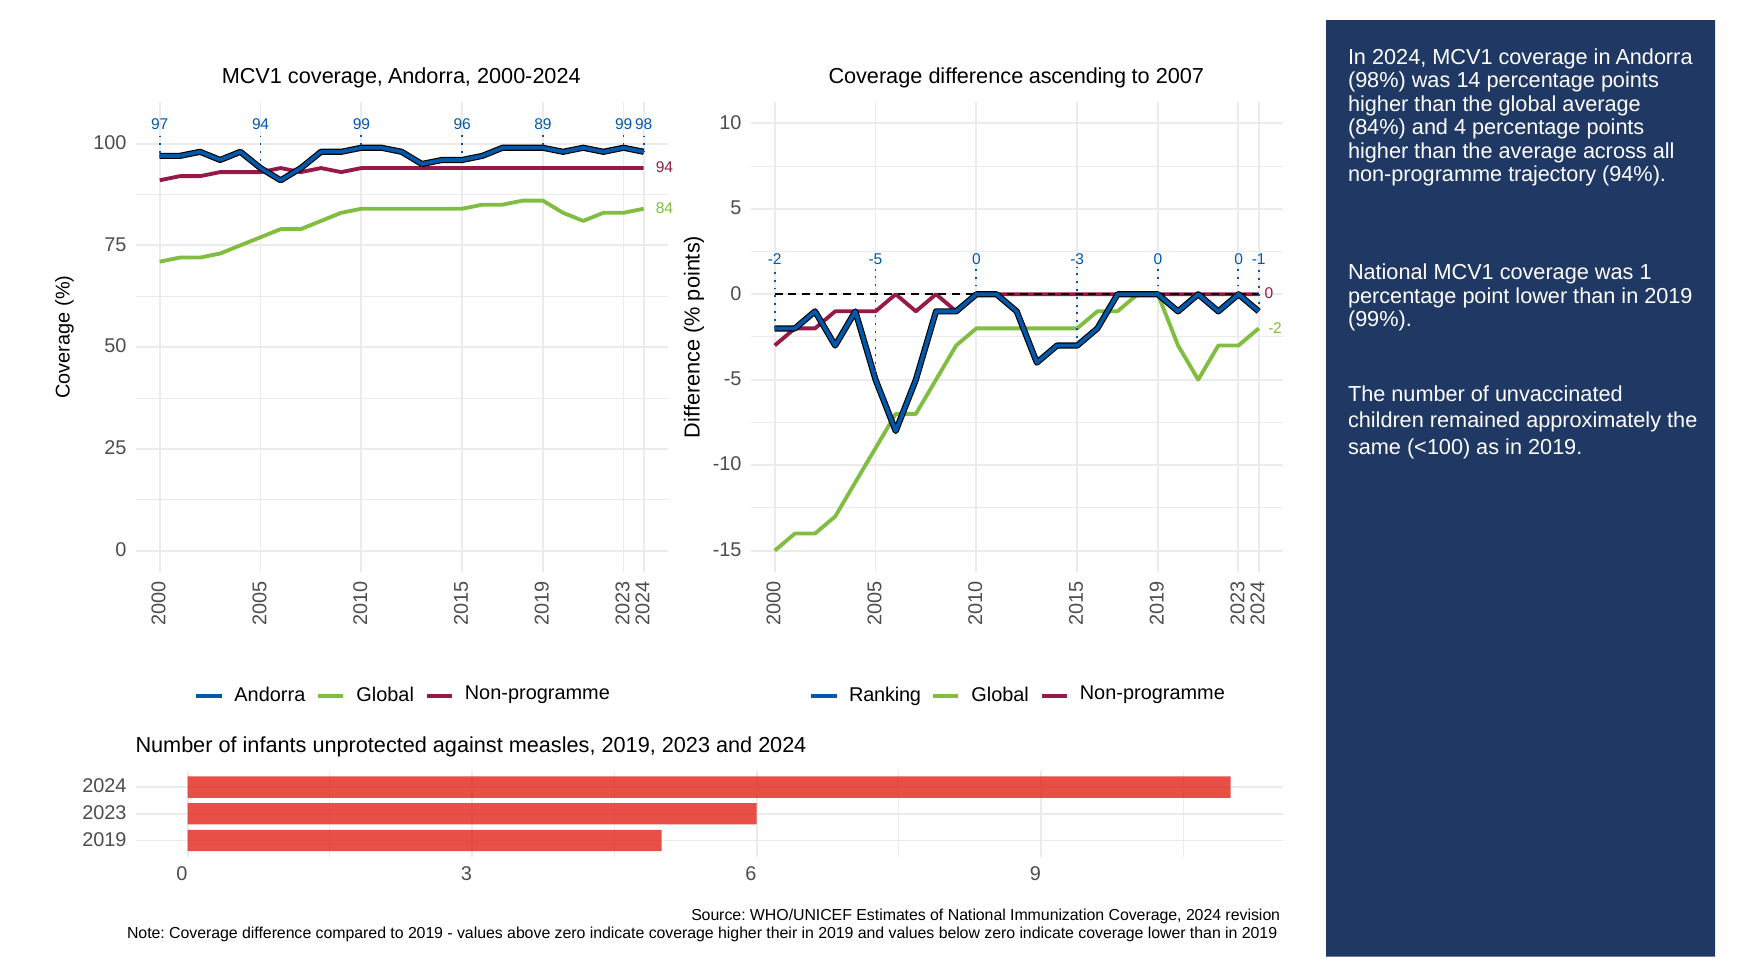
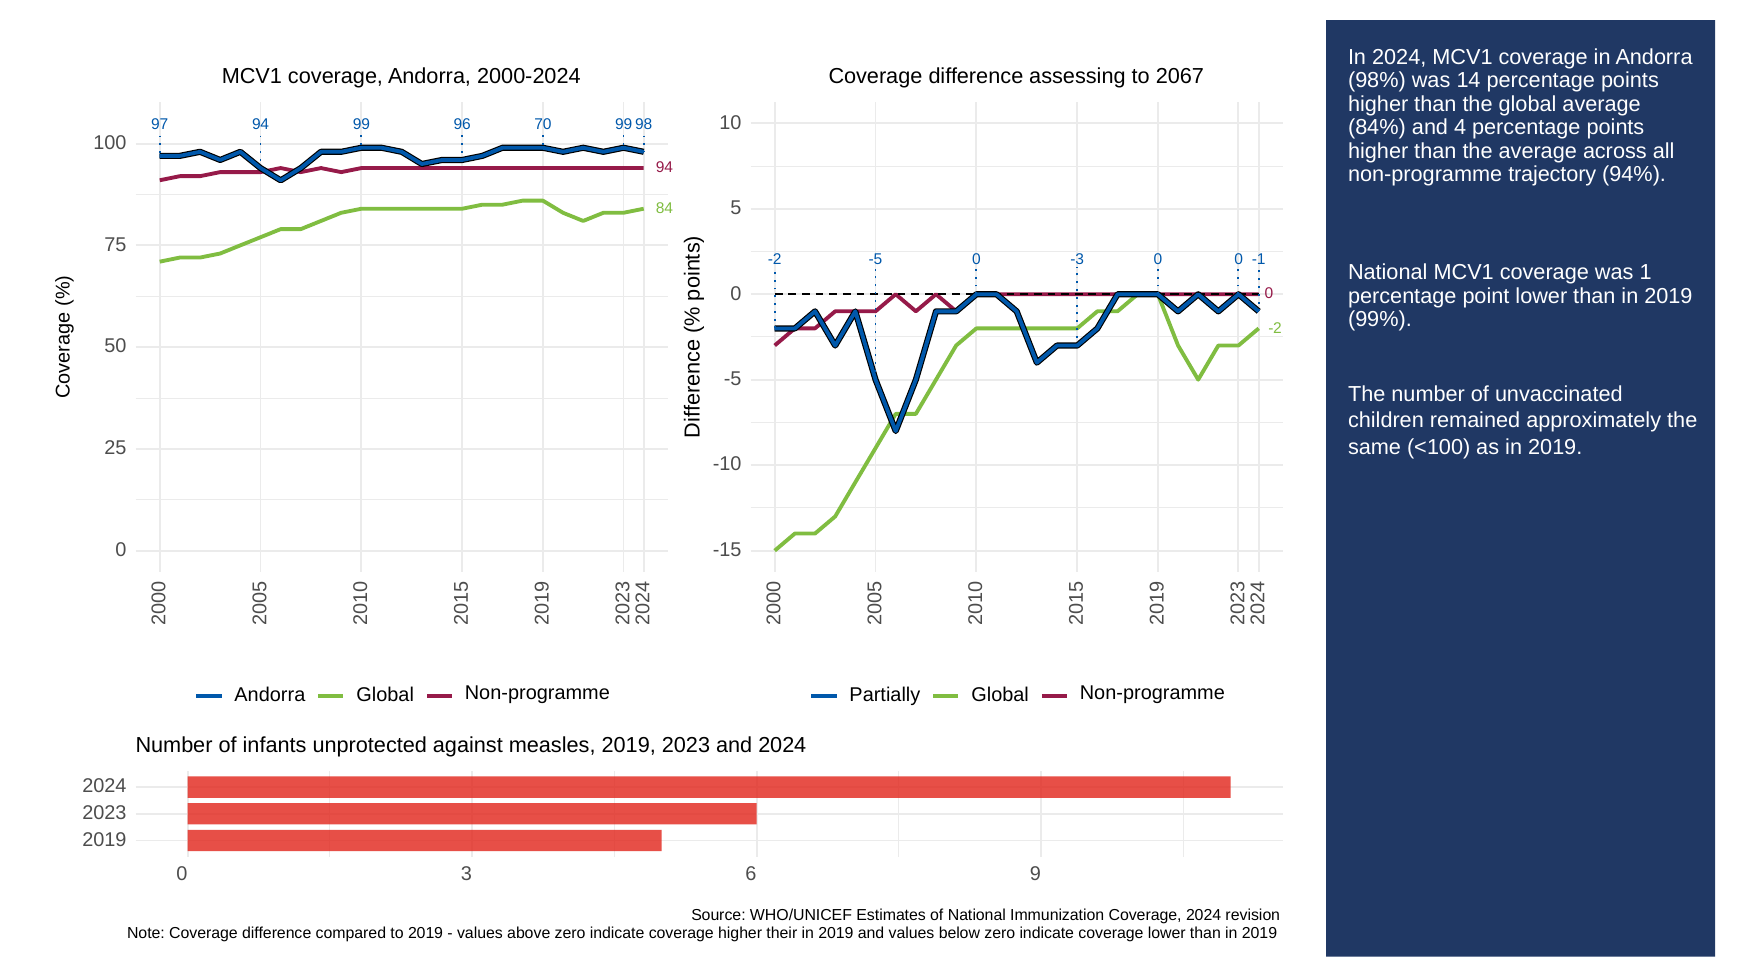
ascending: ascending -> assessing (1077, 77)
2007: 2007 -> 2067 (1180, 77)
89: 89 -> 70 (543, 124)
Ranking: Ranking -> Partially (885, 695)
